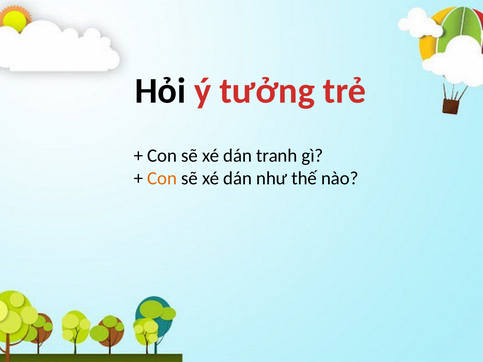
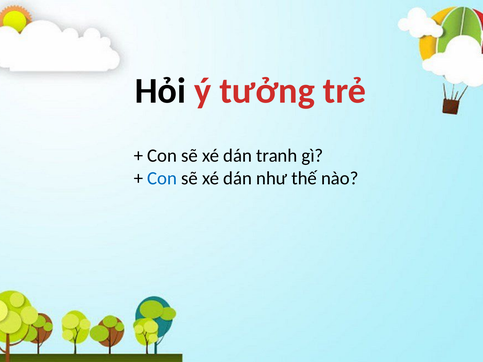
Con colour: orange -> blue (162, 178)
